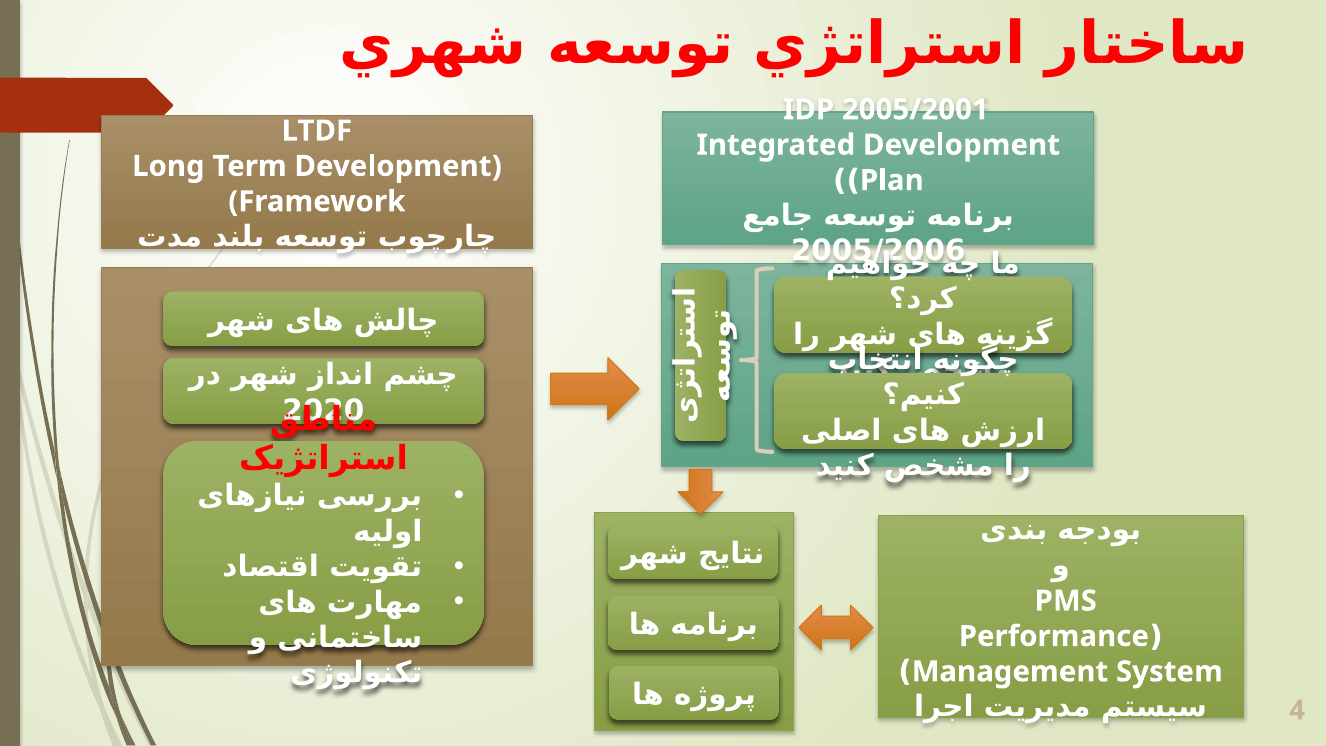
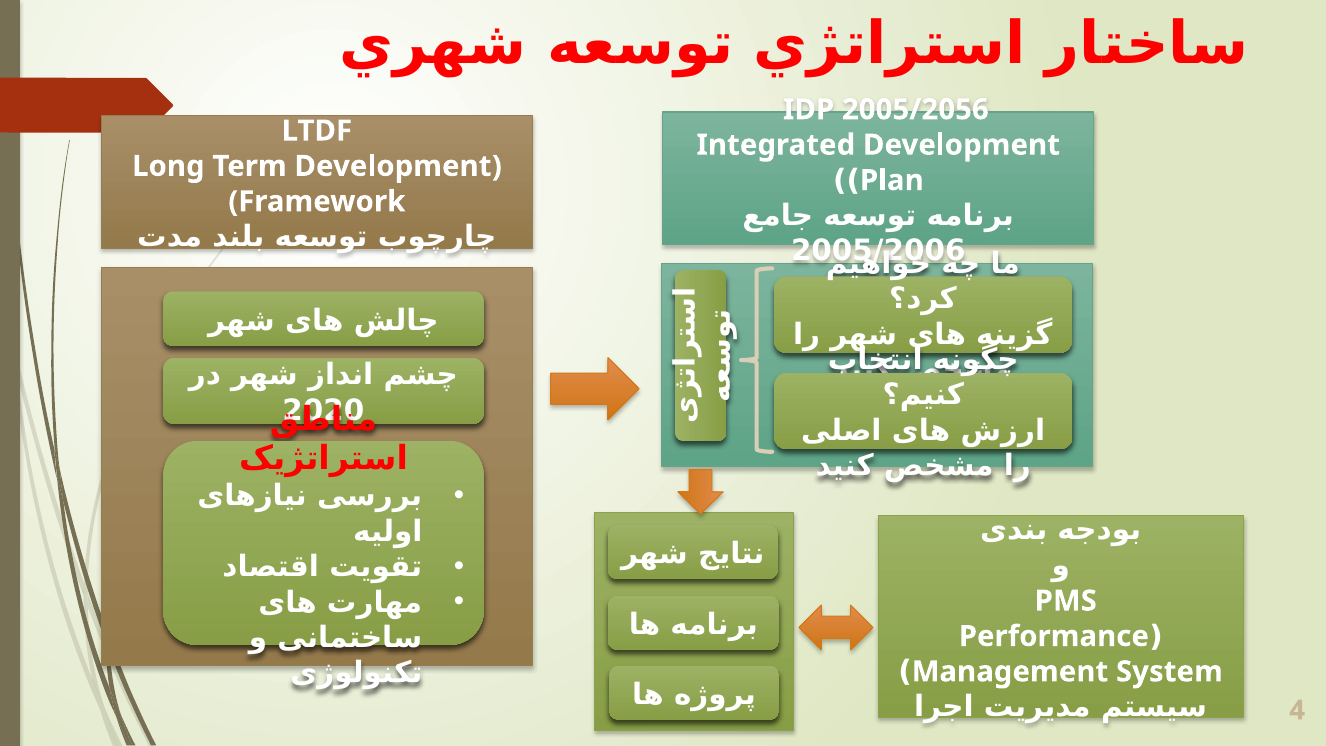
2005/2001: 2005/2001 -> 2005/2056 (915, 110)
